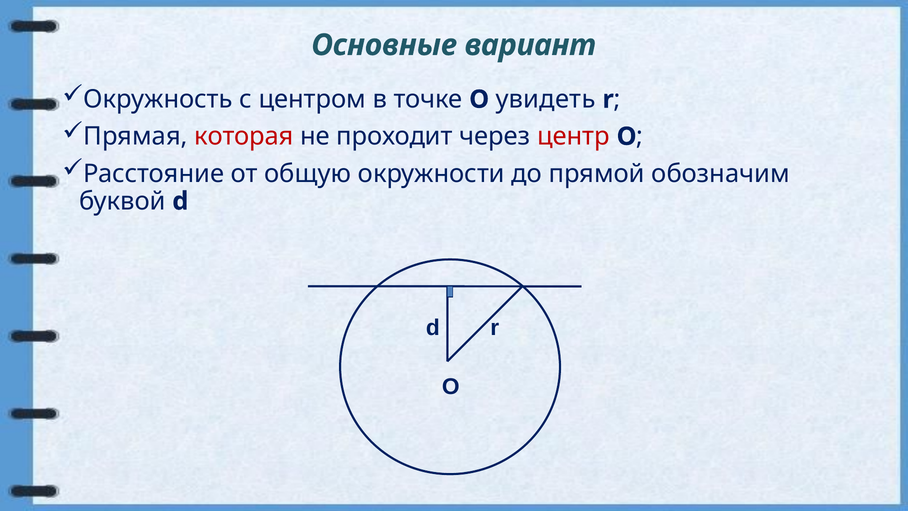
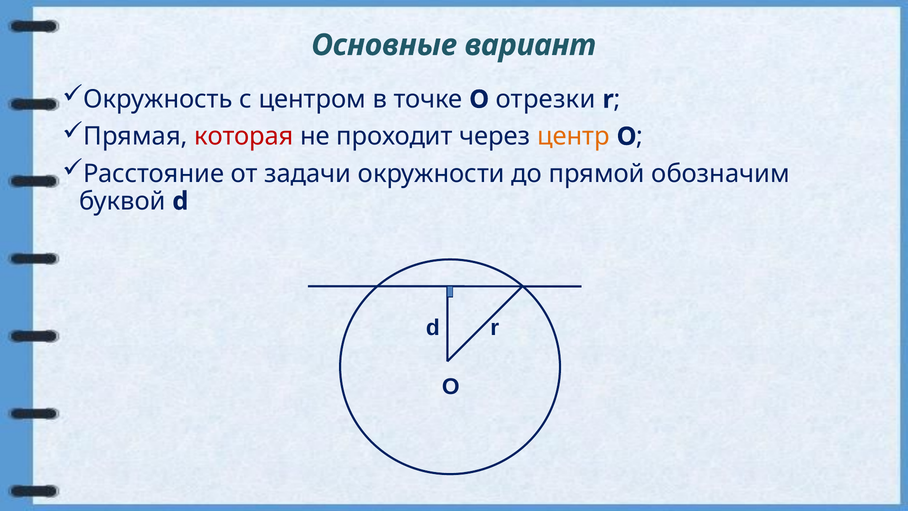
увидеть: увидеть -> отрезки (546, 99)
центр colour: red -> orange (574, 136)
общую: общую -> задачи (308, 174)
